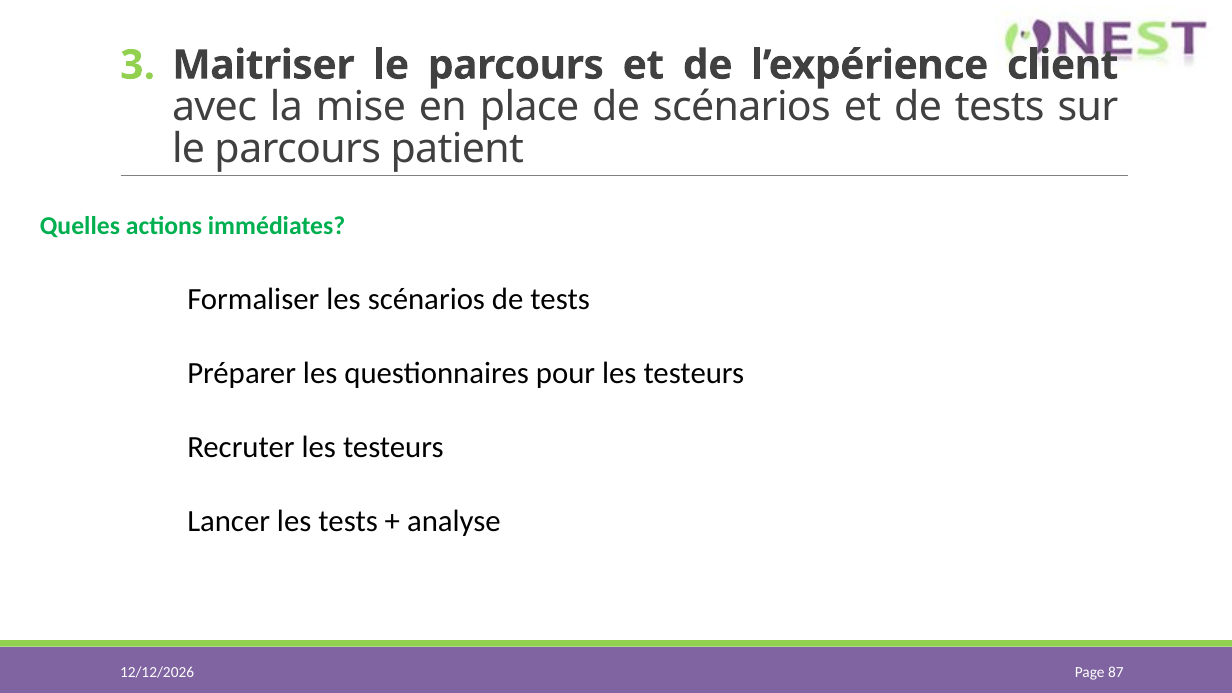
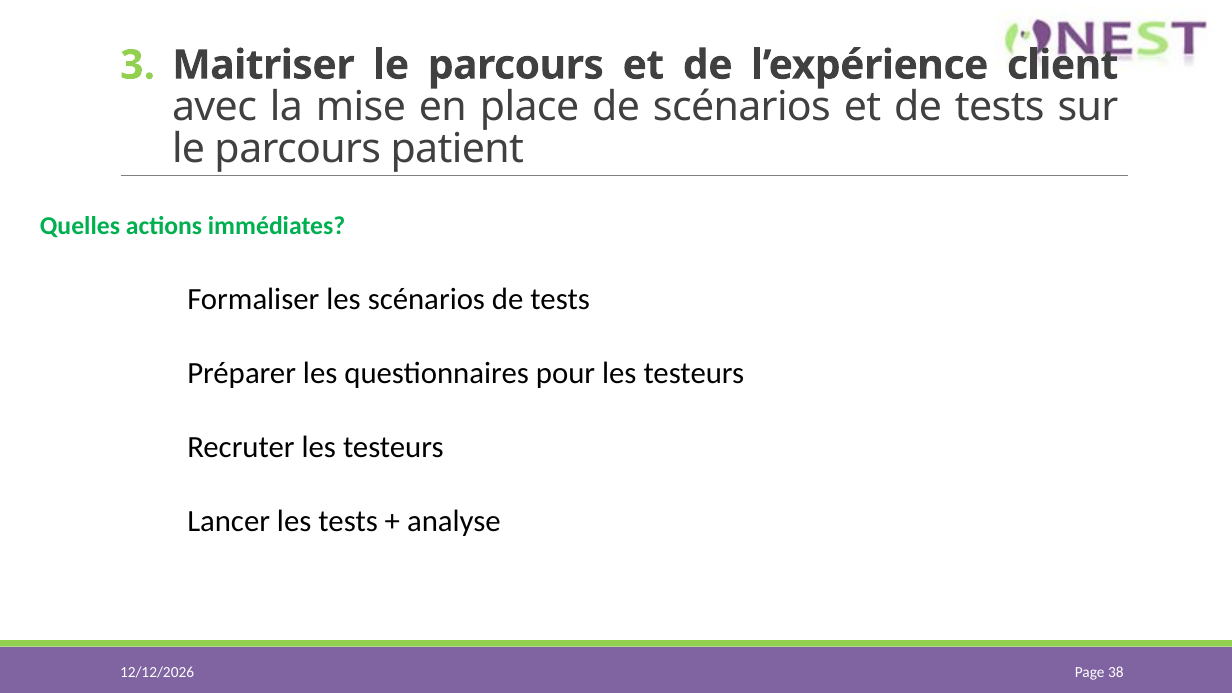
87: 87 -> 38 (1116, 672)
